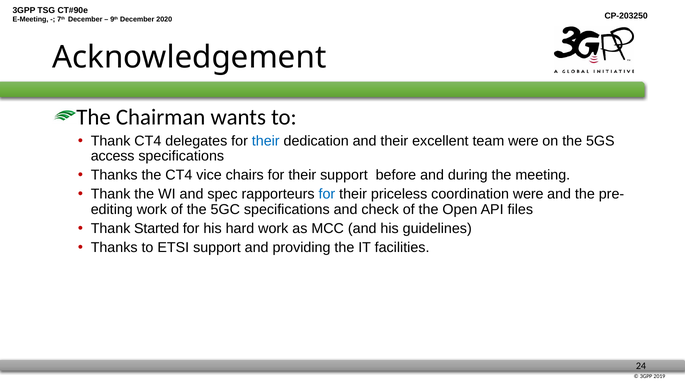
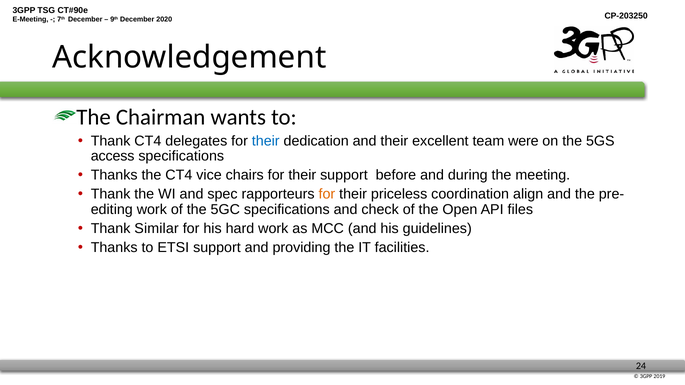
for colour: blue -> orange (327, 194)
coordination were: were -> align (528, 194)
Started: Started -> Similar (157, 229)
